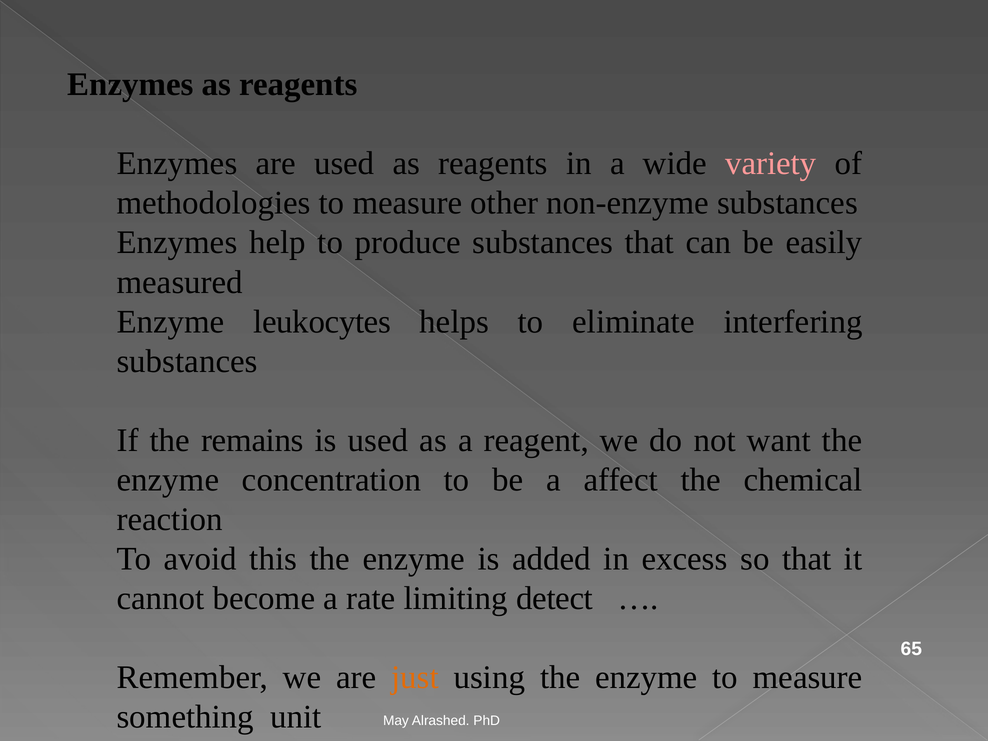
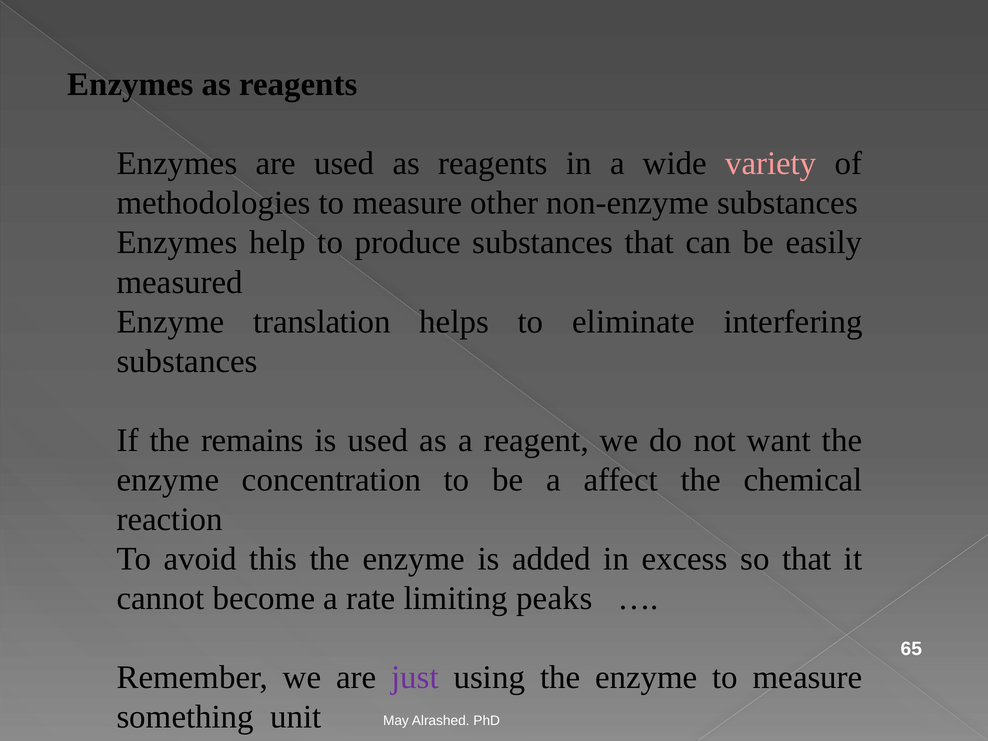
leukocytes: leukocytes -> translation (322, 322)
detect: detect -> peaks (554, 598)
just colour: orange -> purple (415, 677)
